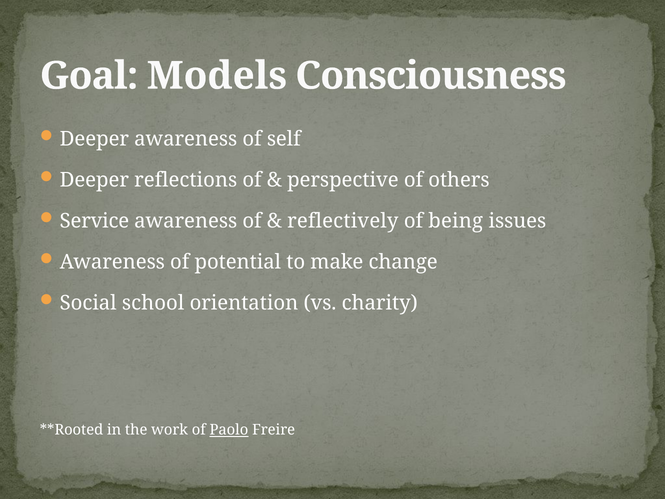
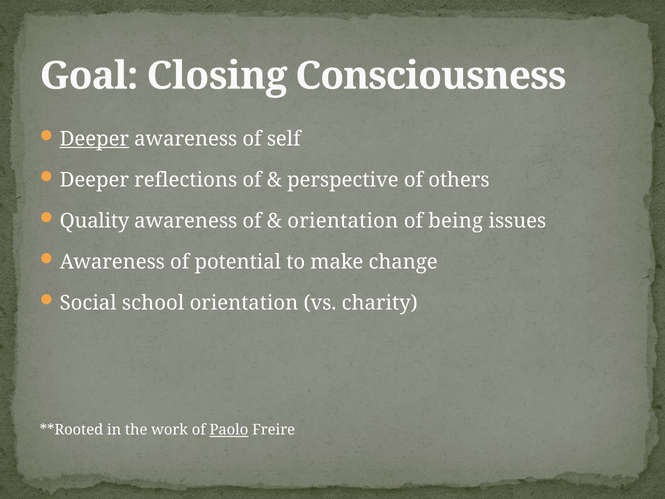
Models: Models -> Closing (217, 76)
Deeper underline: none -> present (94, 139)
Service: Service -> Quality (94, 221)
reflectively: reflectively -> orientation (343, 221)
